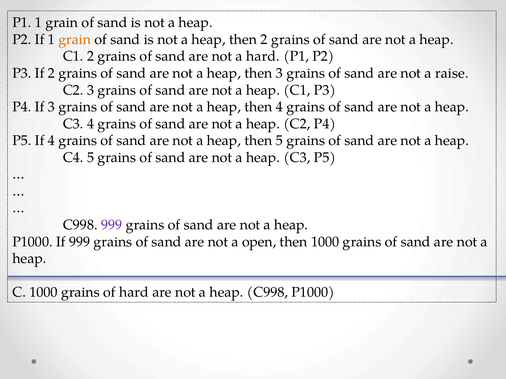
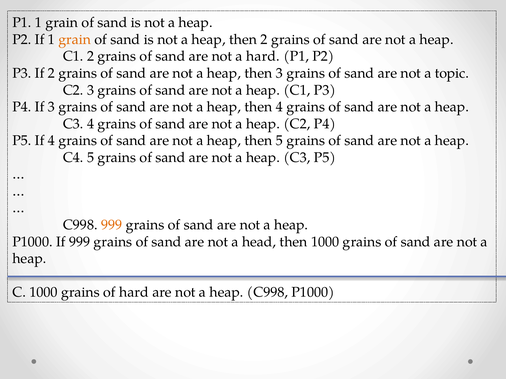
raise: raise -> topic (452, 73)
999 colour: purple -> orange (112, 225)
open: open -> head (259, 242)
